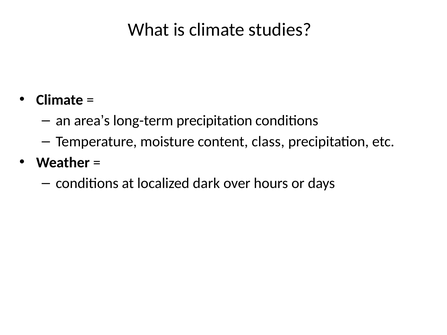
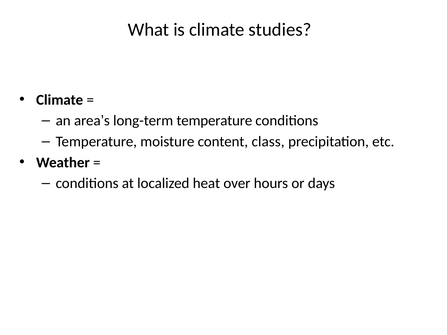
long-term precipitation: precipitation -> temperature (214, 121)
dark: dark -> heat (206, 183)
